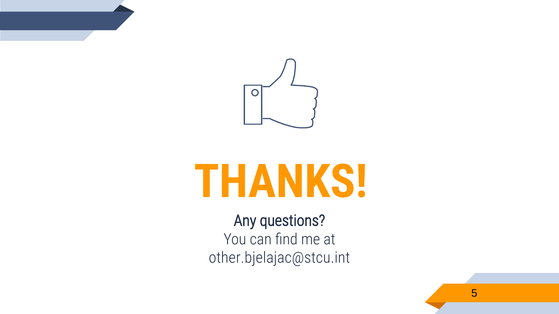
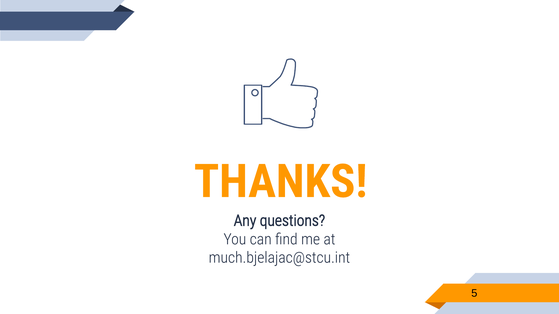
other.bjelajac@stcu.int: other.bjelajac@stcu.int -> much.bjelajac@stcu.int (279, 258)
